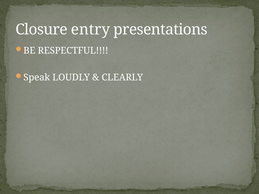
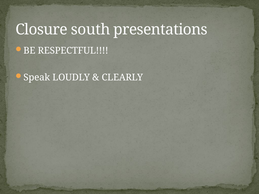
entry: entry -> south (91, 30)
